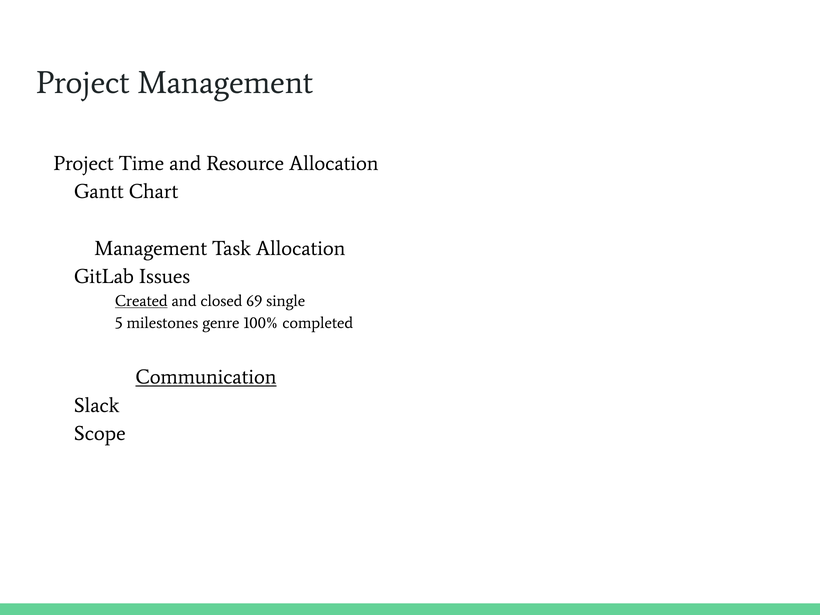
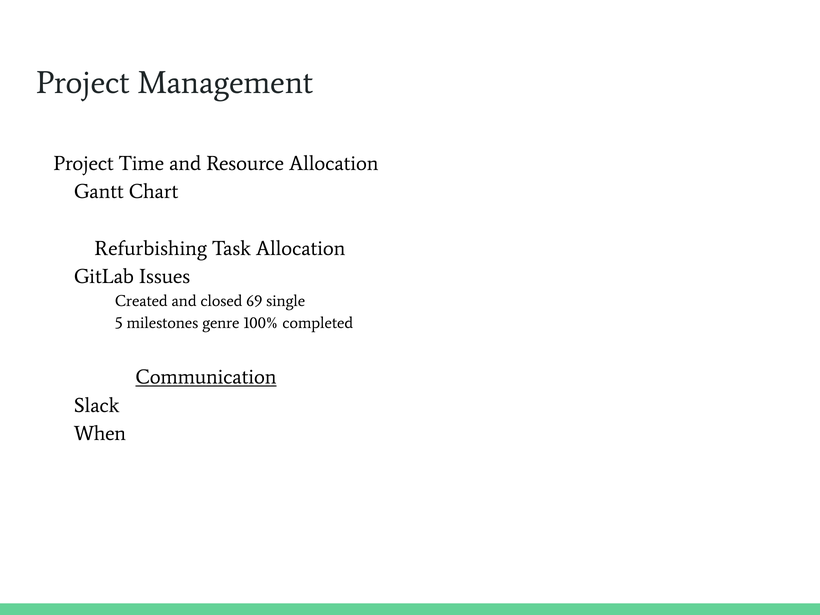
Management: Management -> Refurbishing (151, 248)
Created underline: present -> none (141, 301)
Scope: Scope -> When (100, 434)
